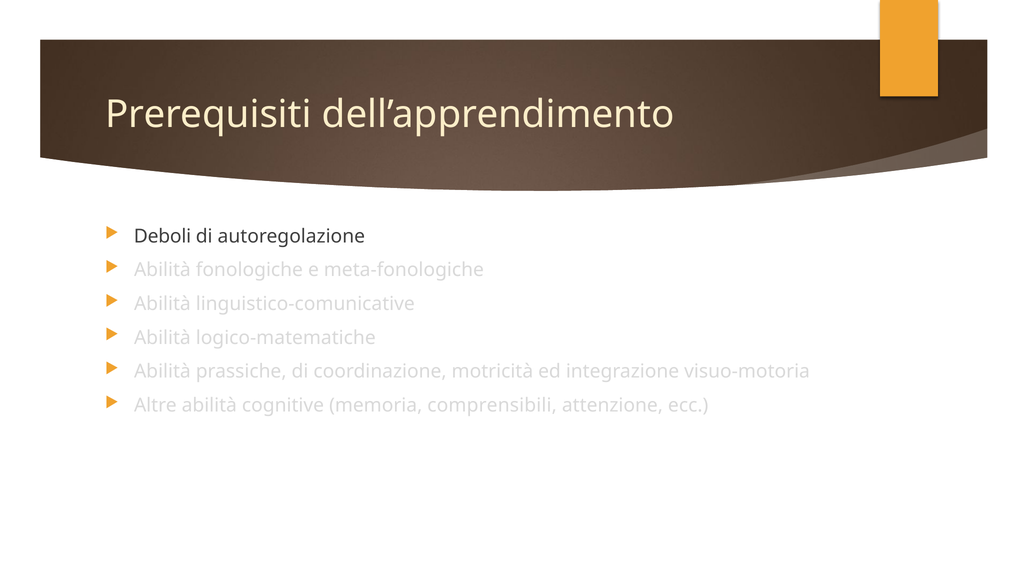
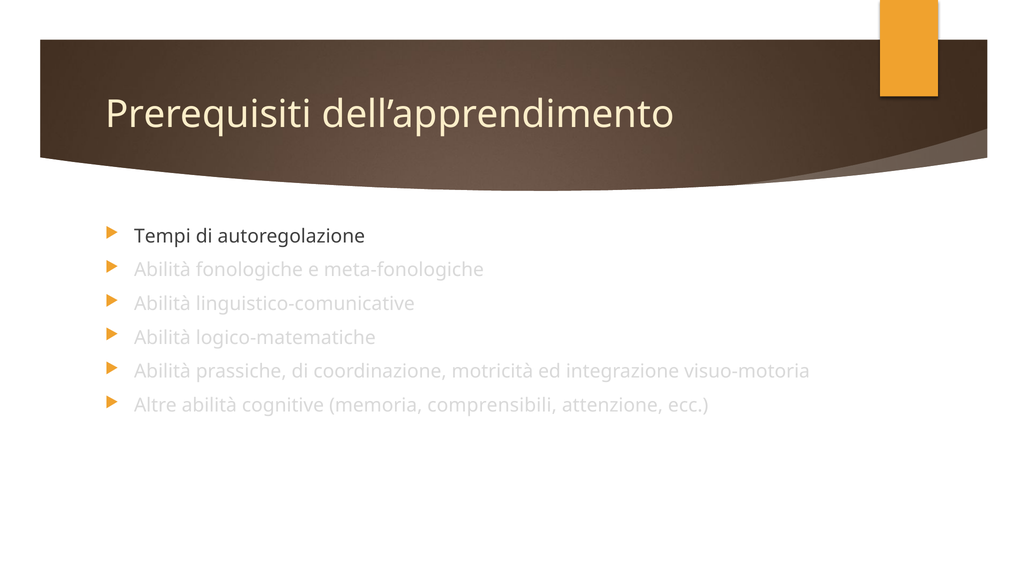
Deboli: Deboli -> Tempi (162, 236)
